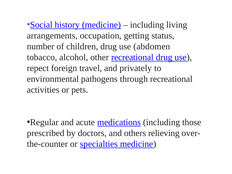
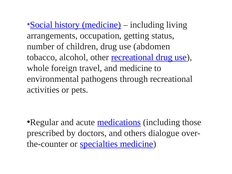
repect: repect -> whole (38, 68)
and privately: privately -> medicine (136, 68)
relieving: relieving -> dialogue (164, 133)
